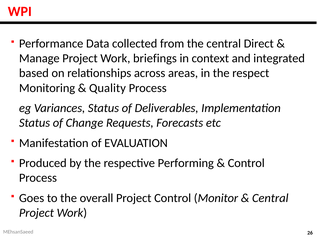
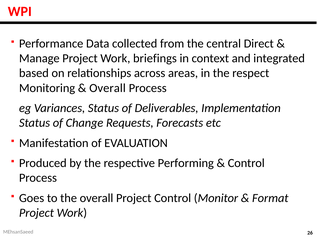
Quality: Quality -> Overall (107, 88)
Central: Central -> Format (270, 198)
